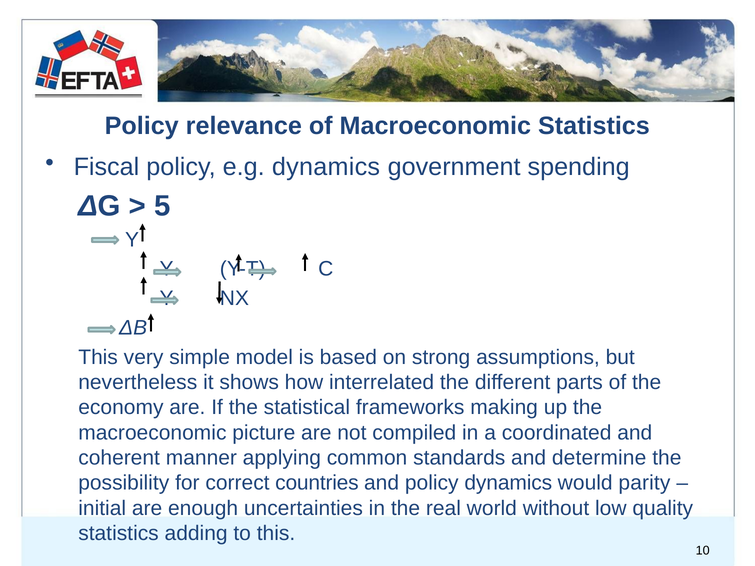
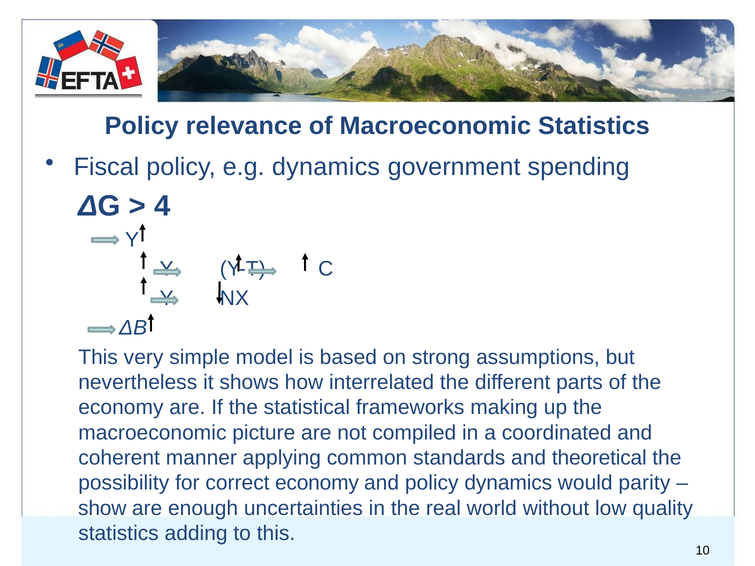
5: 5 -> 4 (162, 206)
determine: determine -> theoretical (599, 458)
correct countries: countries -> economy (317, 483)
initial: initial -> show (102, 508)
